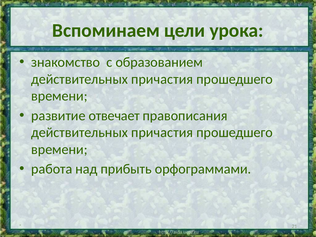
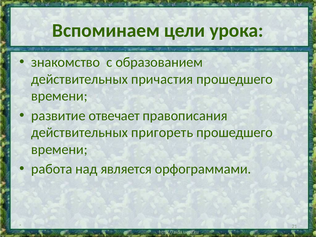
причастия: причастия -> пригореть (162, 133)
прибыть: прибыть -> является (126, 169)
